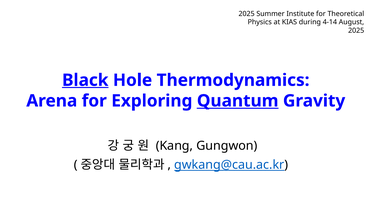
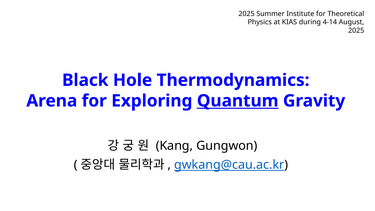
Black underline: present -> none (85, 80)
